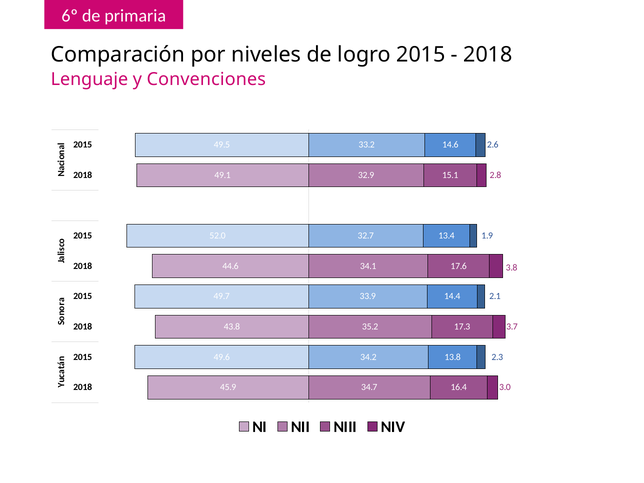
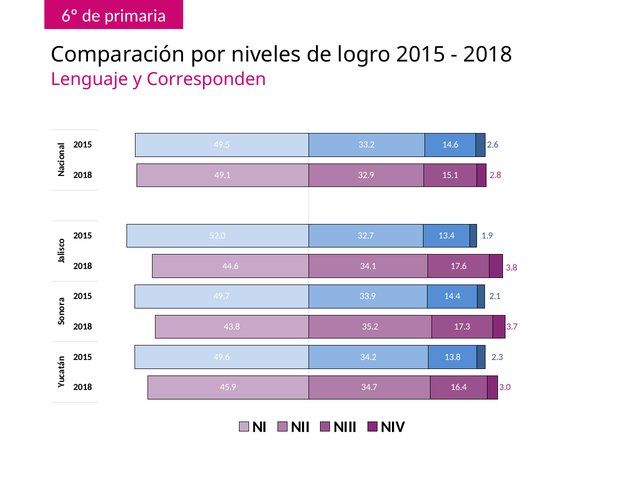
Convenciones: Convenciones -> Corresponden (206, 79)
